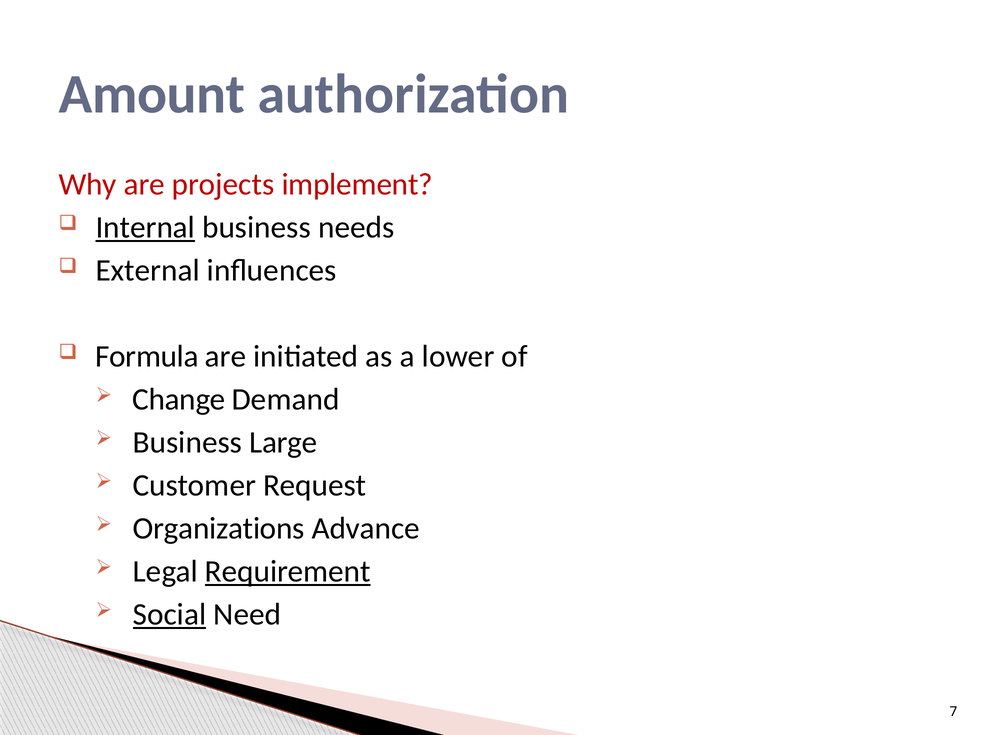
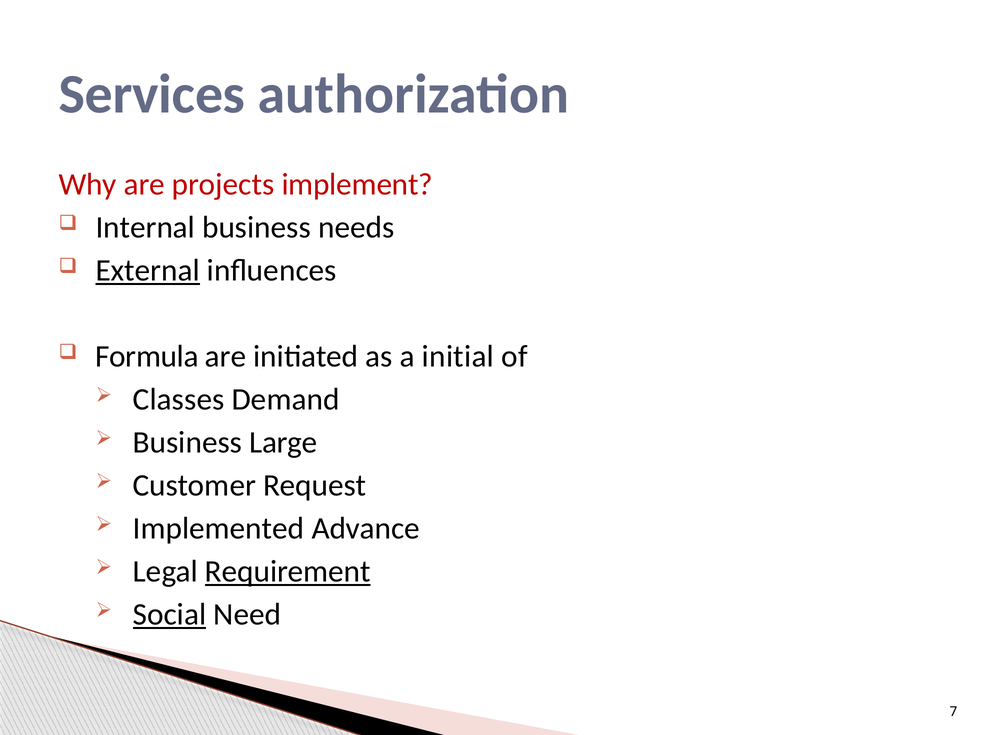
Amount: Amount -> Services (152, 95)
Internal underline: present -> none (145, 228)
External underline: none -> present (148, 271)
lower: lower -> initial (458, 357)
Change: Change -> Classes (179, 400)
Organizations: Organizations -> Implemented (219, 529)
